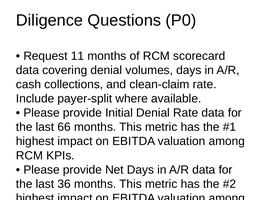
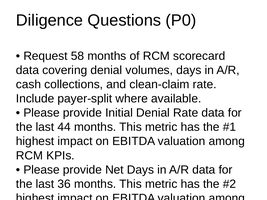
11: 11 -> 58 (78, 56)
66: 66 -> 44 (64, 127)
